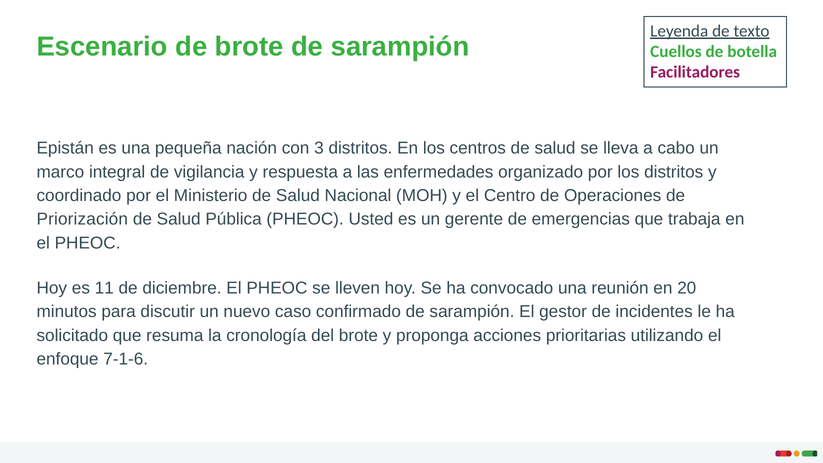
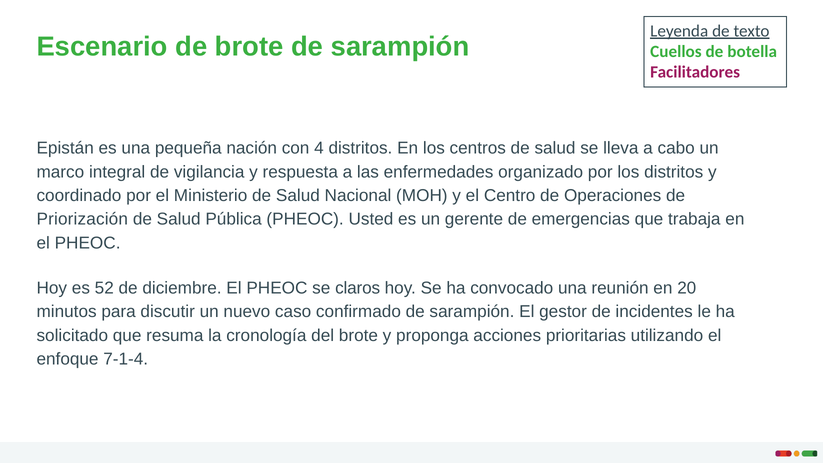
3: 3 -> 4 (319, 148)
11: 11 -> 52 (104, 288)
lleven: lleven -> claros (358, 288)
7-1-6: 7-1-6 -> 7-1-4 (126, 359)
